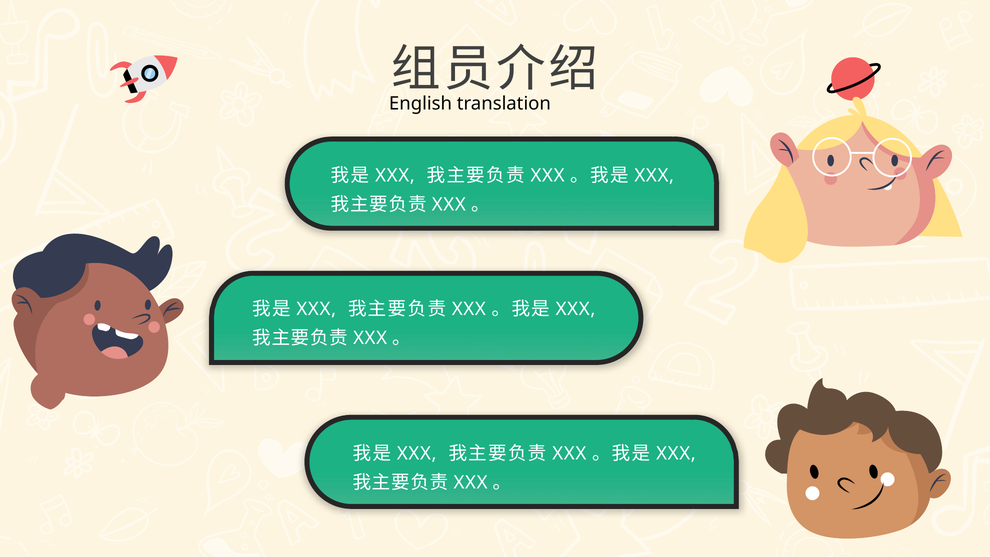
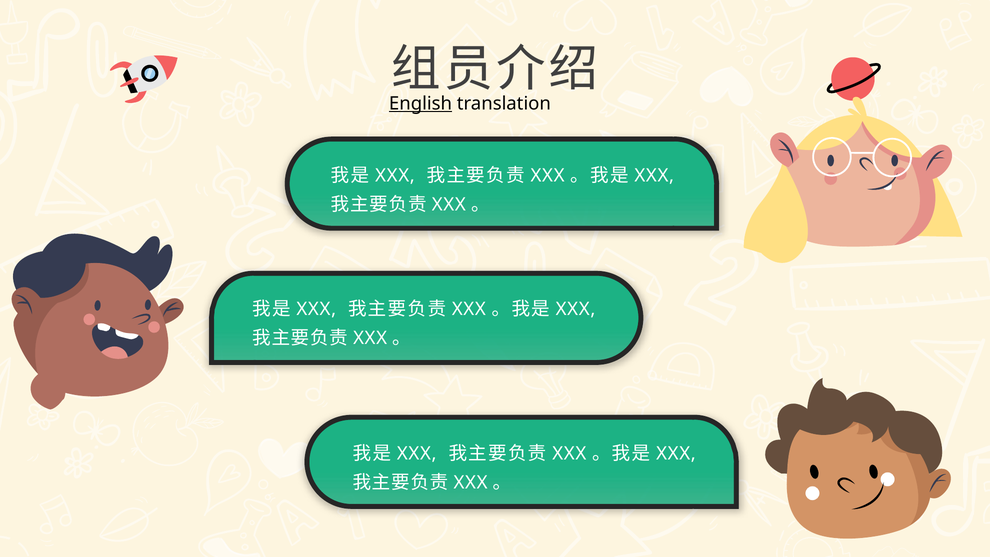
English underline: none -> present (421, 103)
